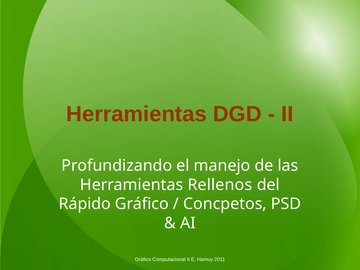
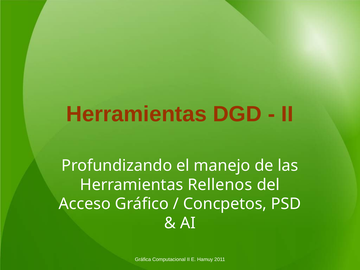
Rápido: Rápido -> Acceso (85, 204)
